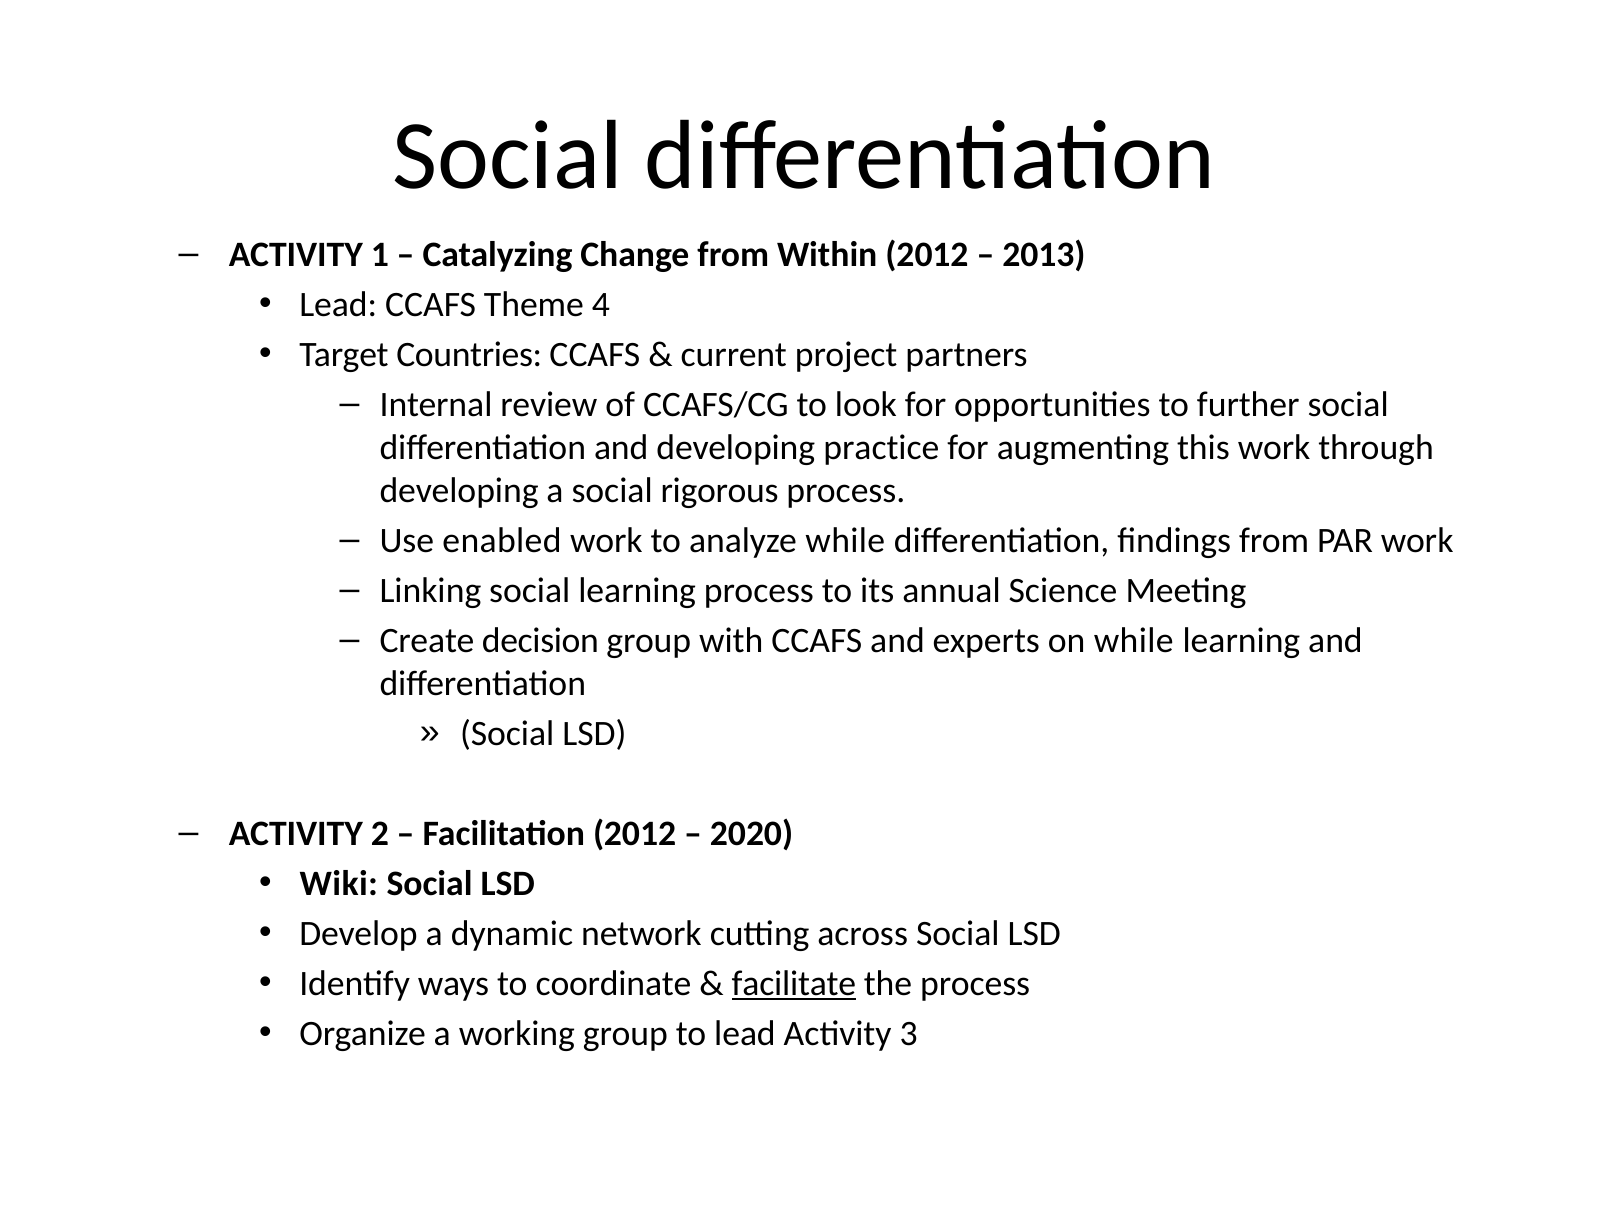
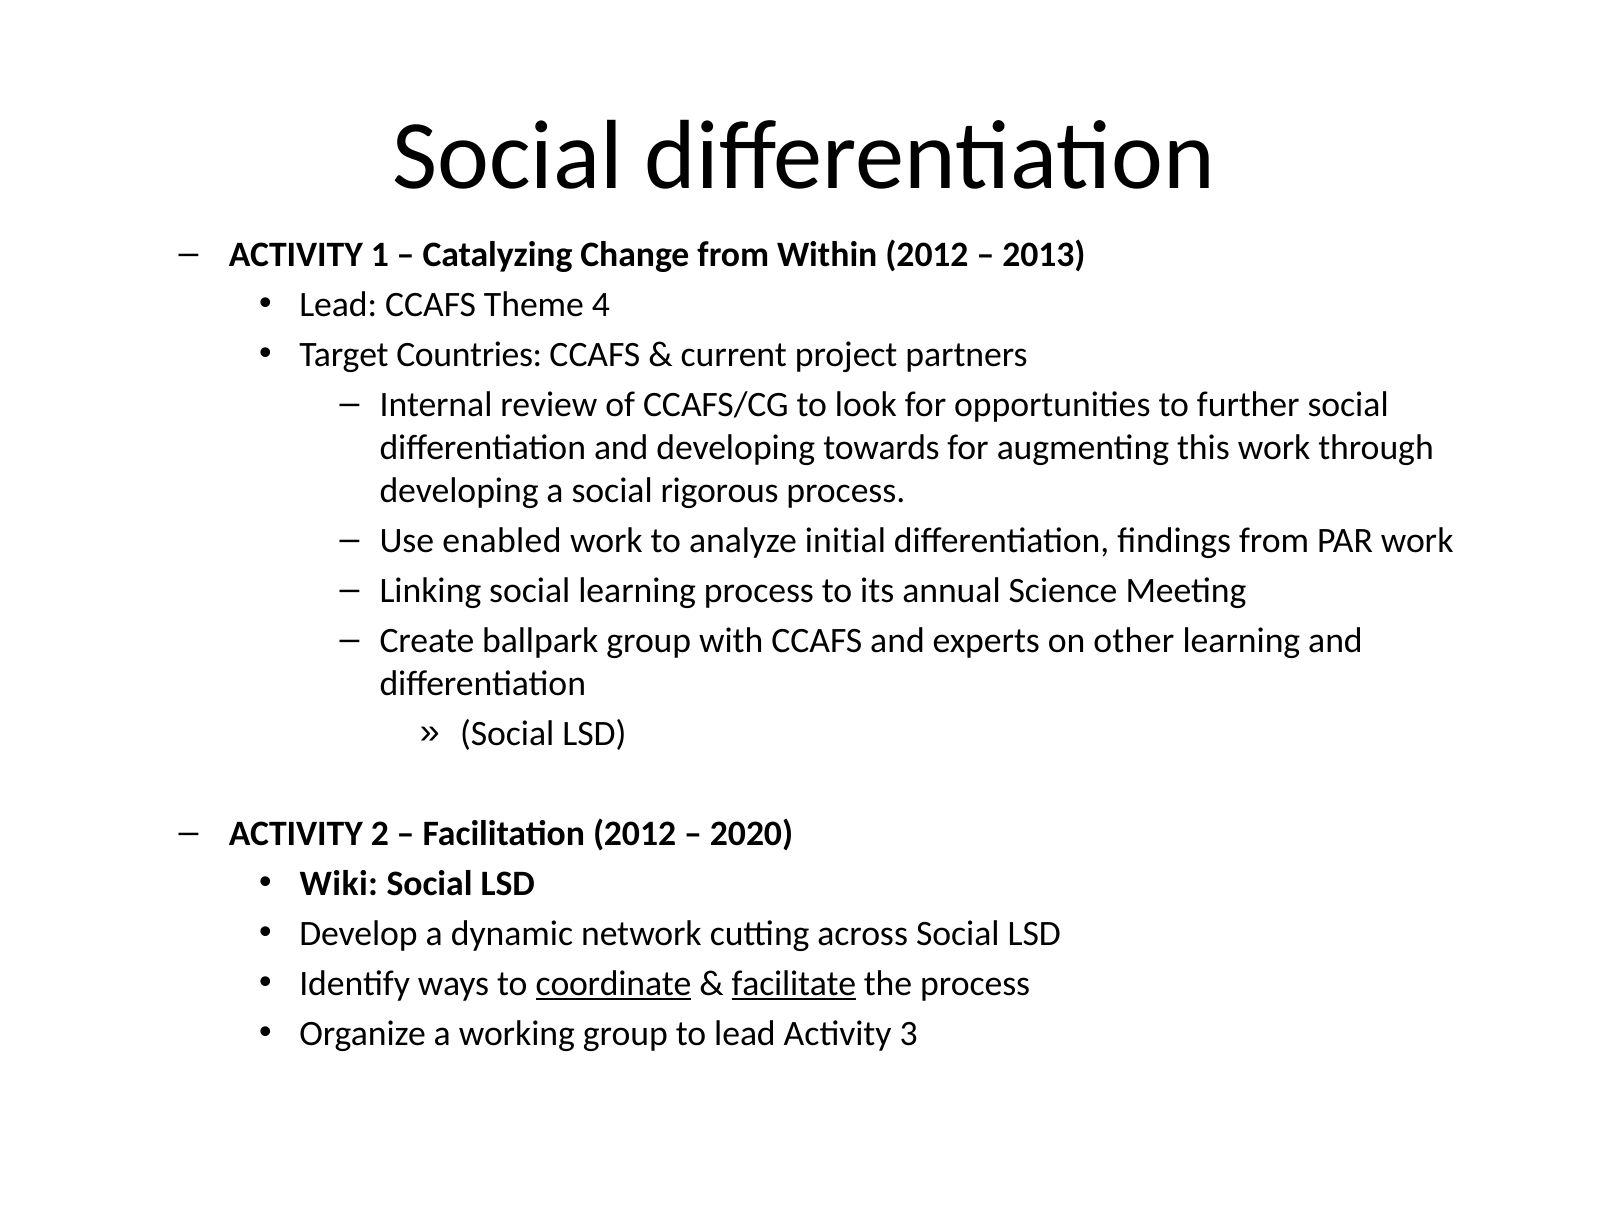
practice: practice -> towards (882, 448)
analyze while: while -> initial (845, 541)
decision: decision -> ballpark (540, 641)
on while: while -> other (1134, 641)
coordinate underline: none -> present (614, 984)
